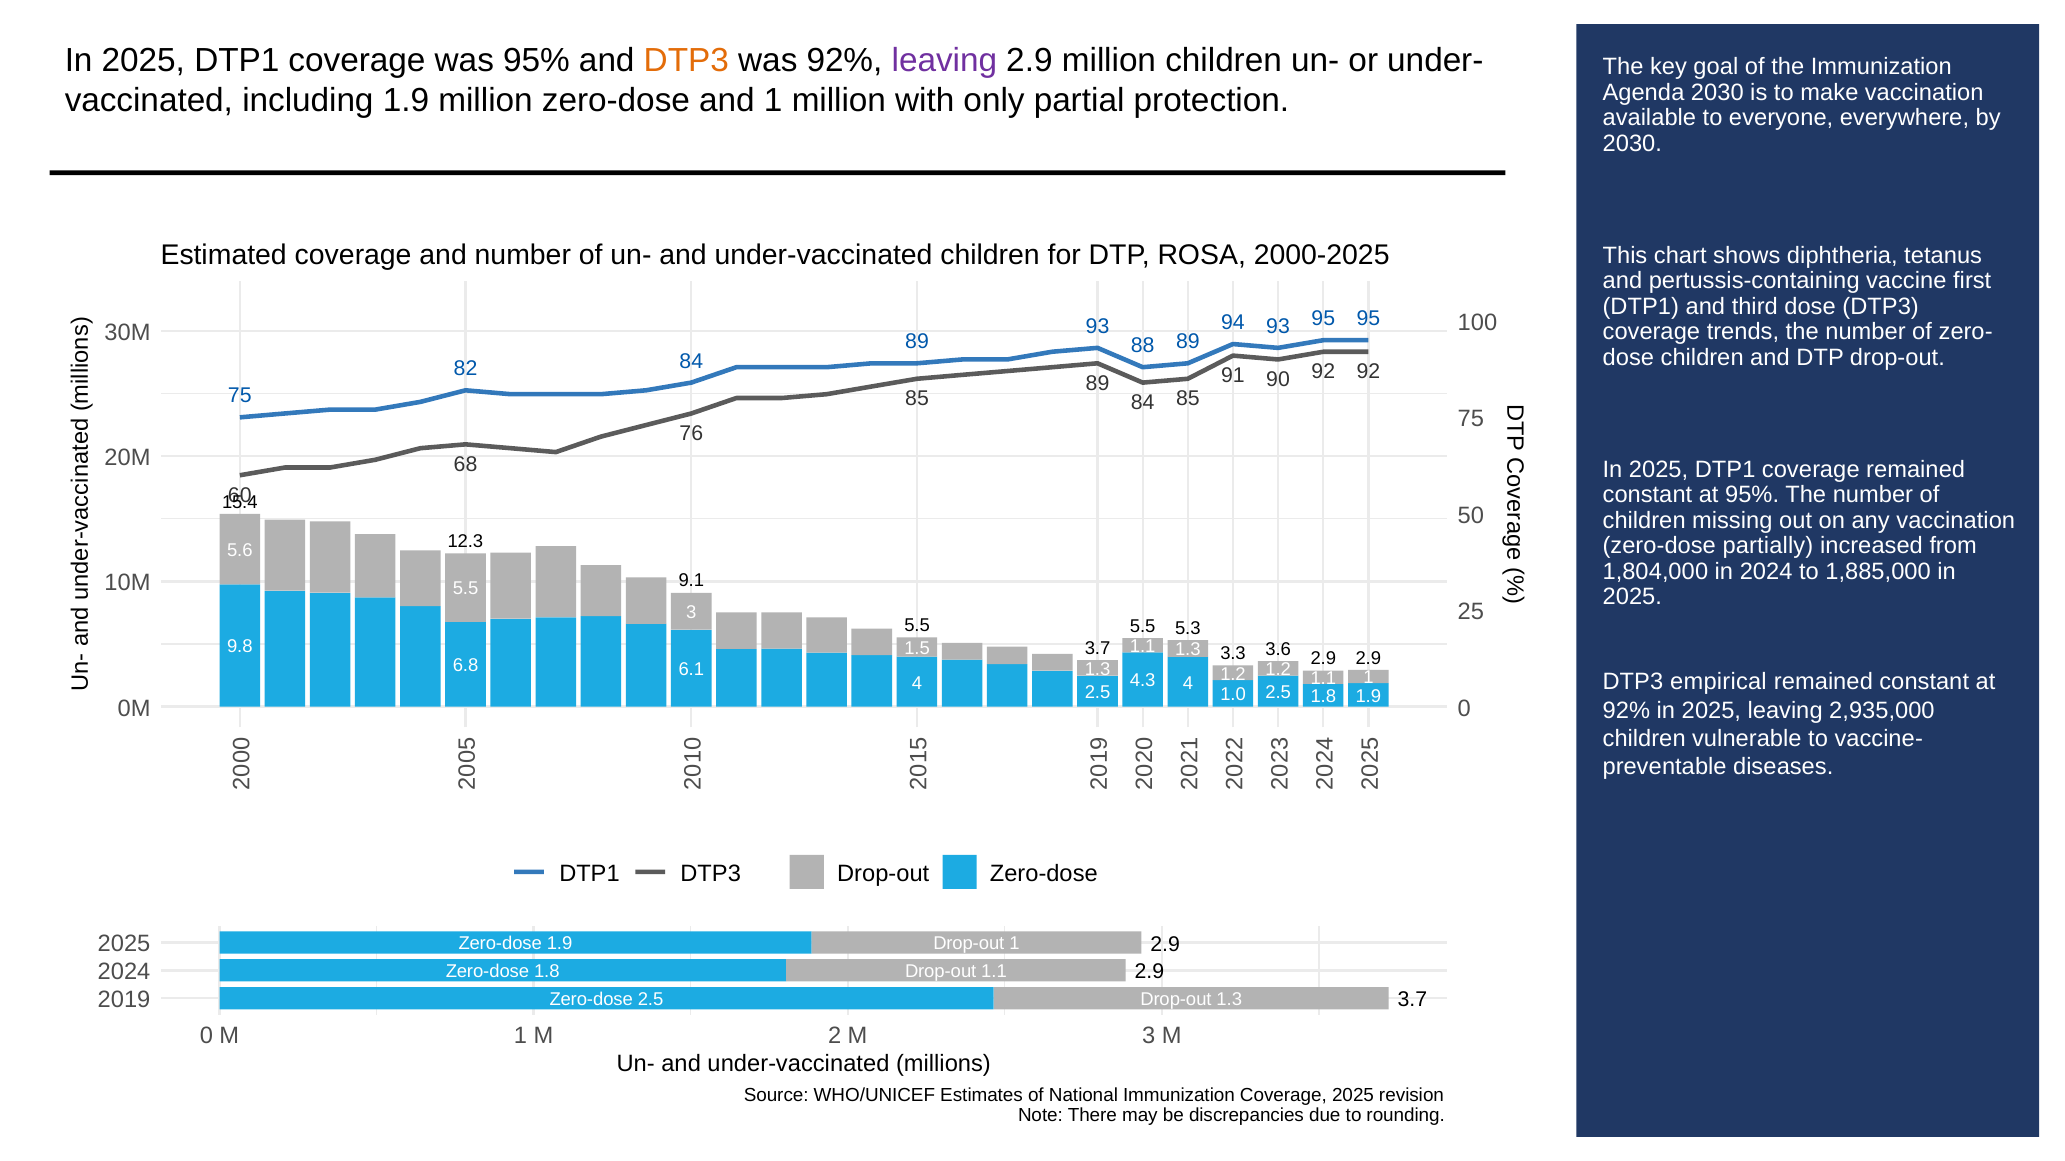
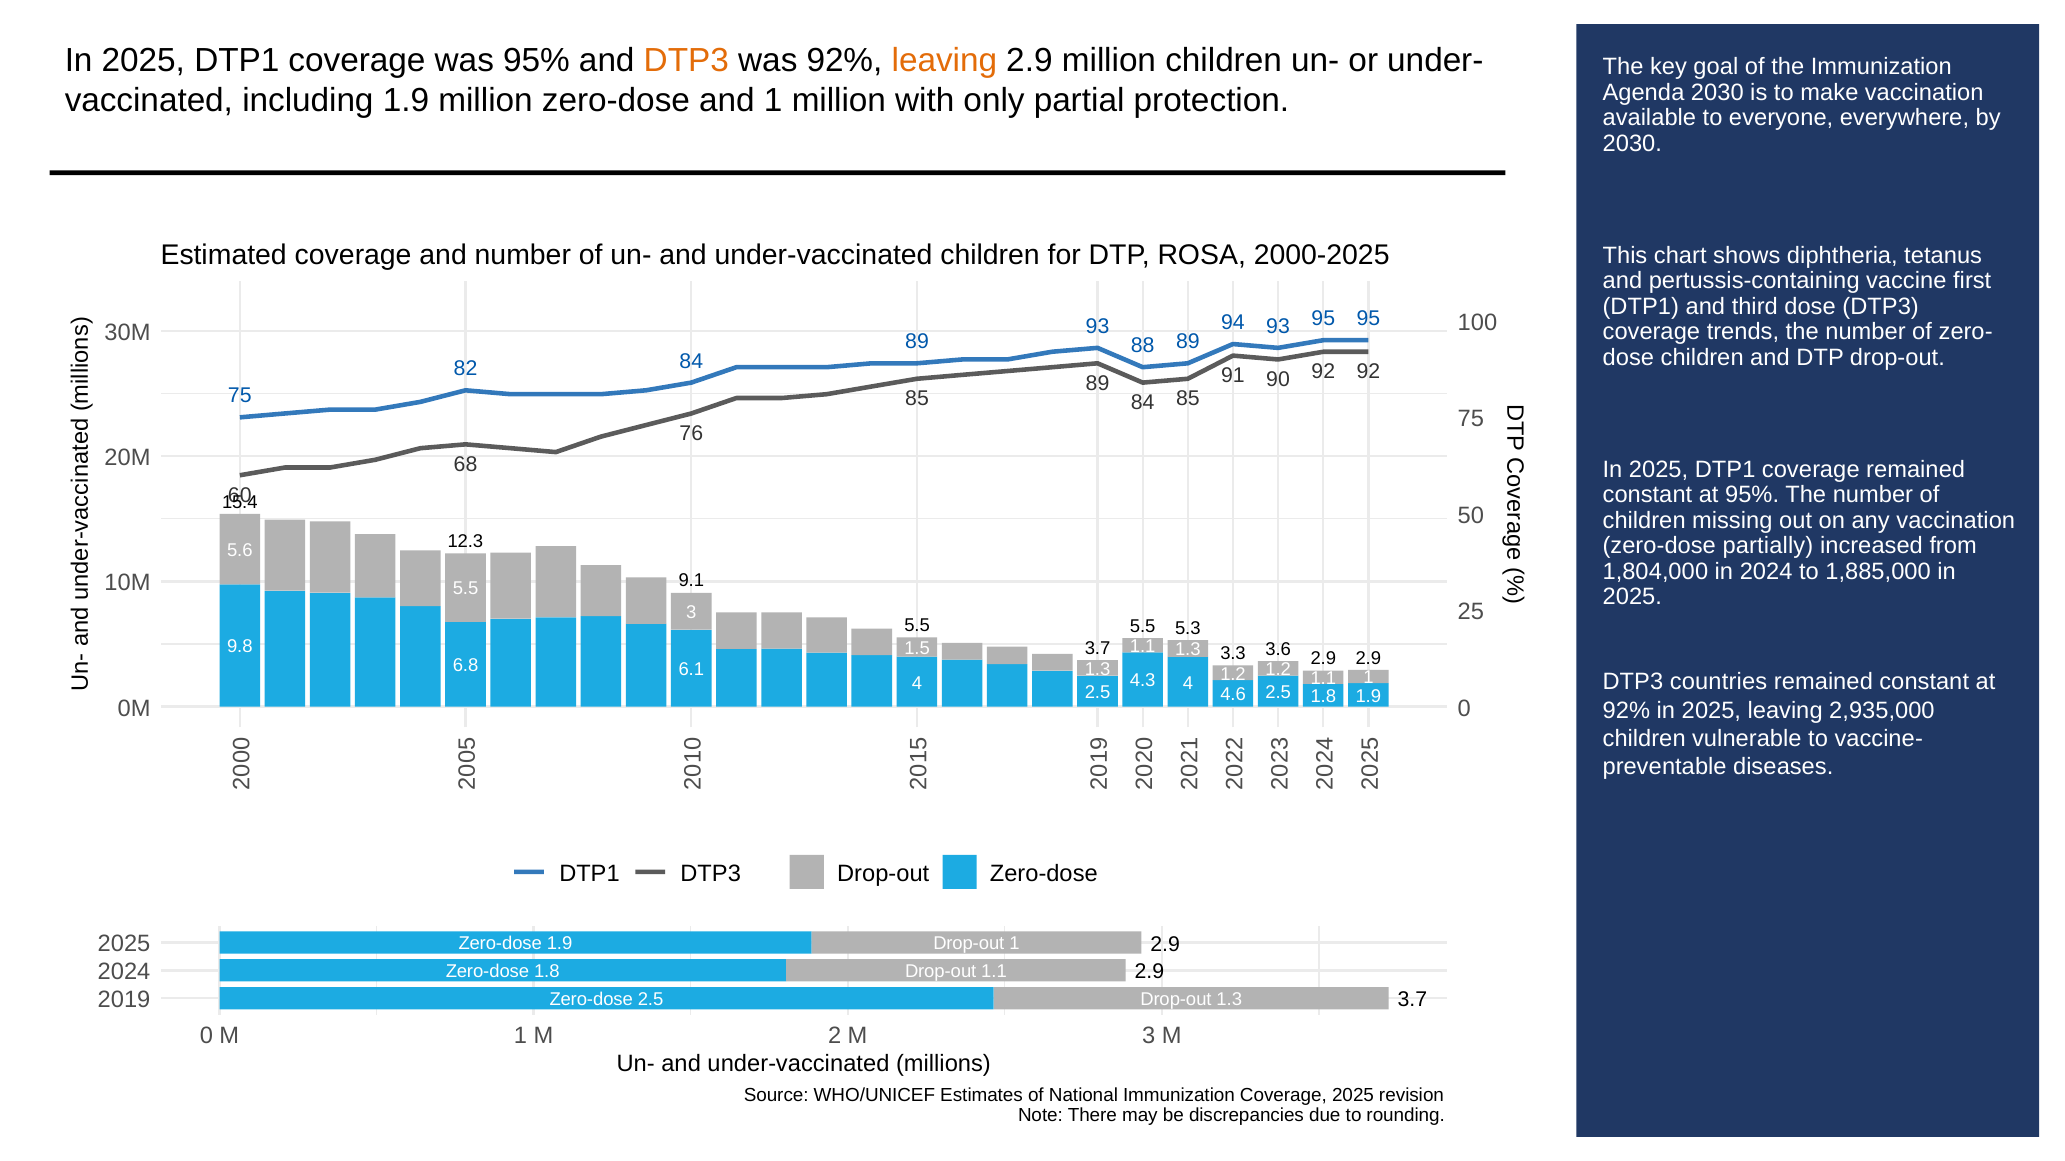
leaving colour: purple -> orange (944, 61)
empirical: empirical -> countries (1719, 682)
1.0: 1.0 -> 4.6 (1233, 695)
